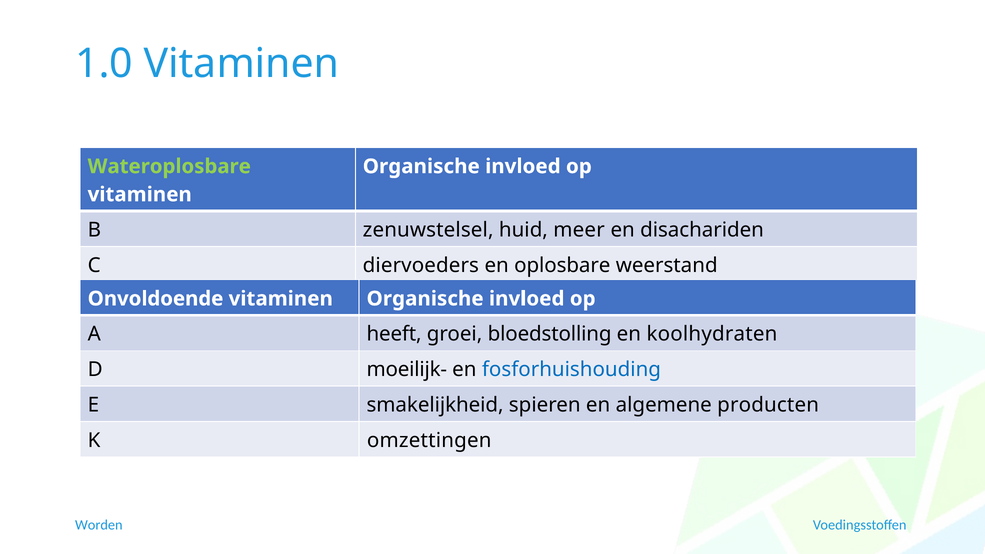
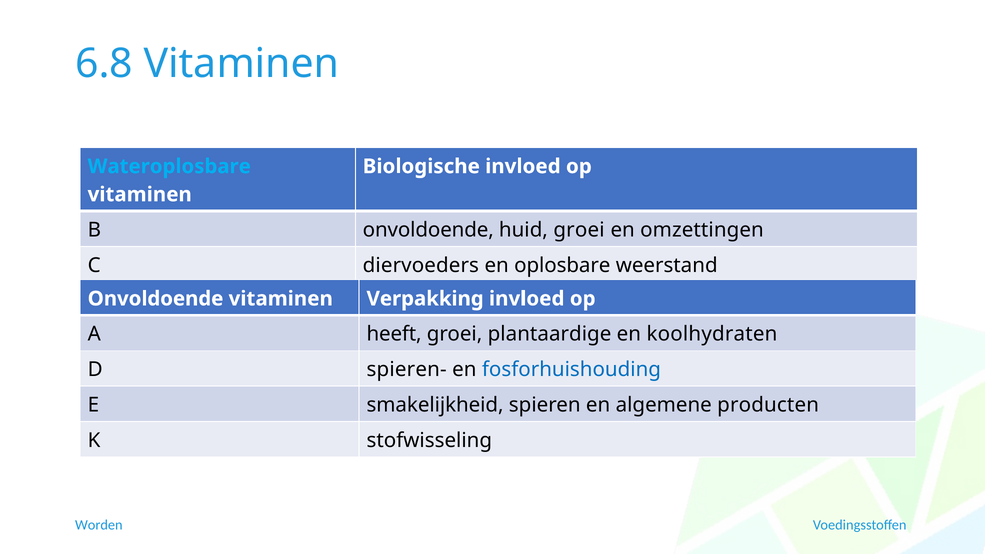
1.0: 1.0 -> 6.8 (104, 64)
Wateroplosbare colour: light green -> light blue (169, 166)
Organische: Organische -> Biologische (421, 166)
B zenuwstelsel: zenuwstelsel -> onvoldoende (428, 230)
huid meer: meer -> groei (579, 230)
disachariden: disachariden -> omzettingen (702, 230)
Organische: Organische -> Verpakking (425, 299)
bloedstolling: bloedstolling -> plantaardige (550, 334)
moeilijk-: moeilijk- -> spieren- (407, 370)
omzettingen: omzettingen -> stofwisseling (429, 441)
